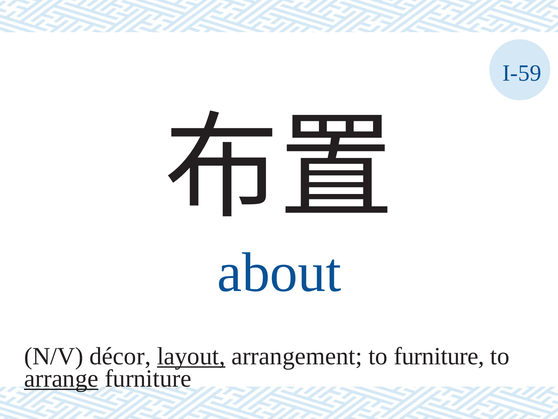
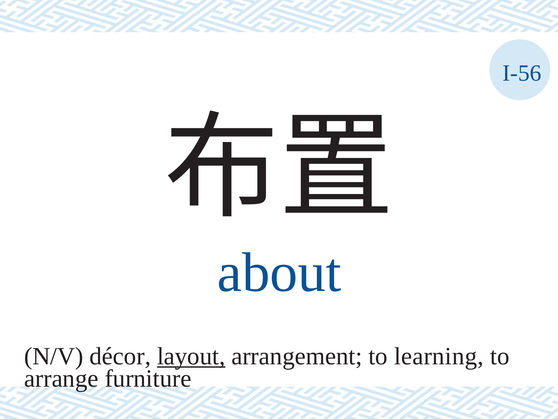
I-59: I-59 -> I-56 (522, 73)
to furniture: furniture -> learning (439, 356)
arrange underline: present -> none (61, 378)
